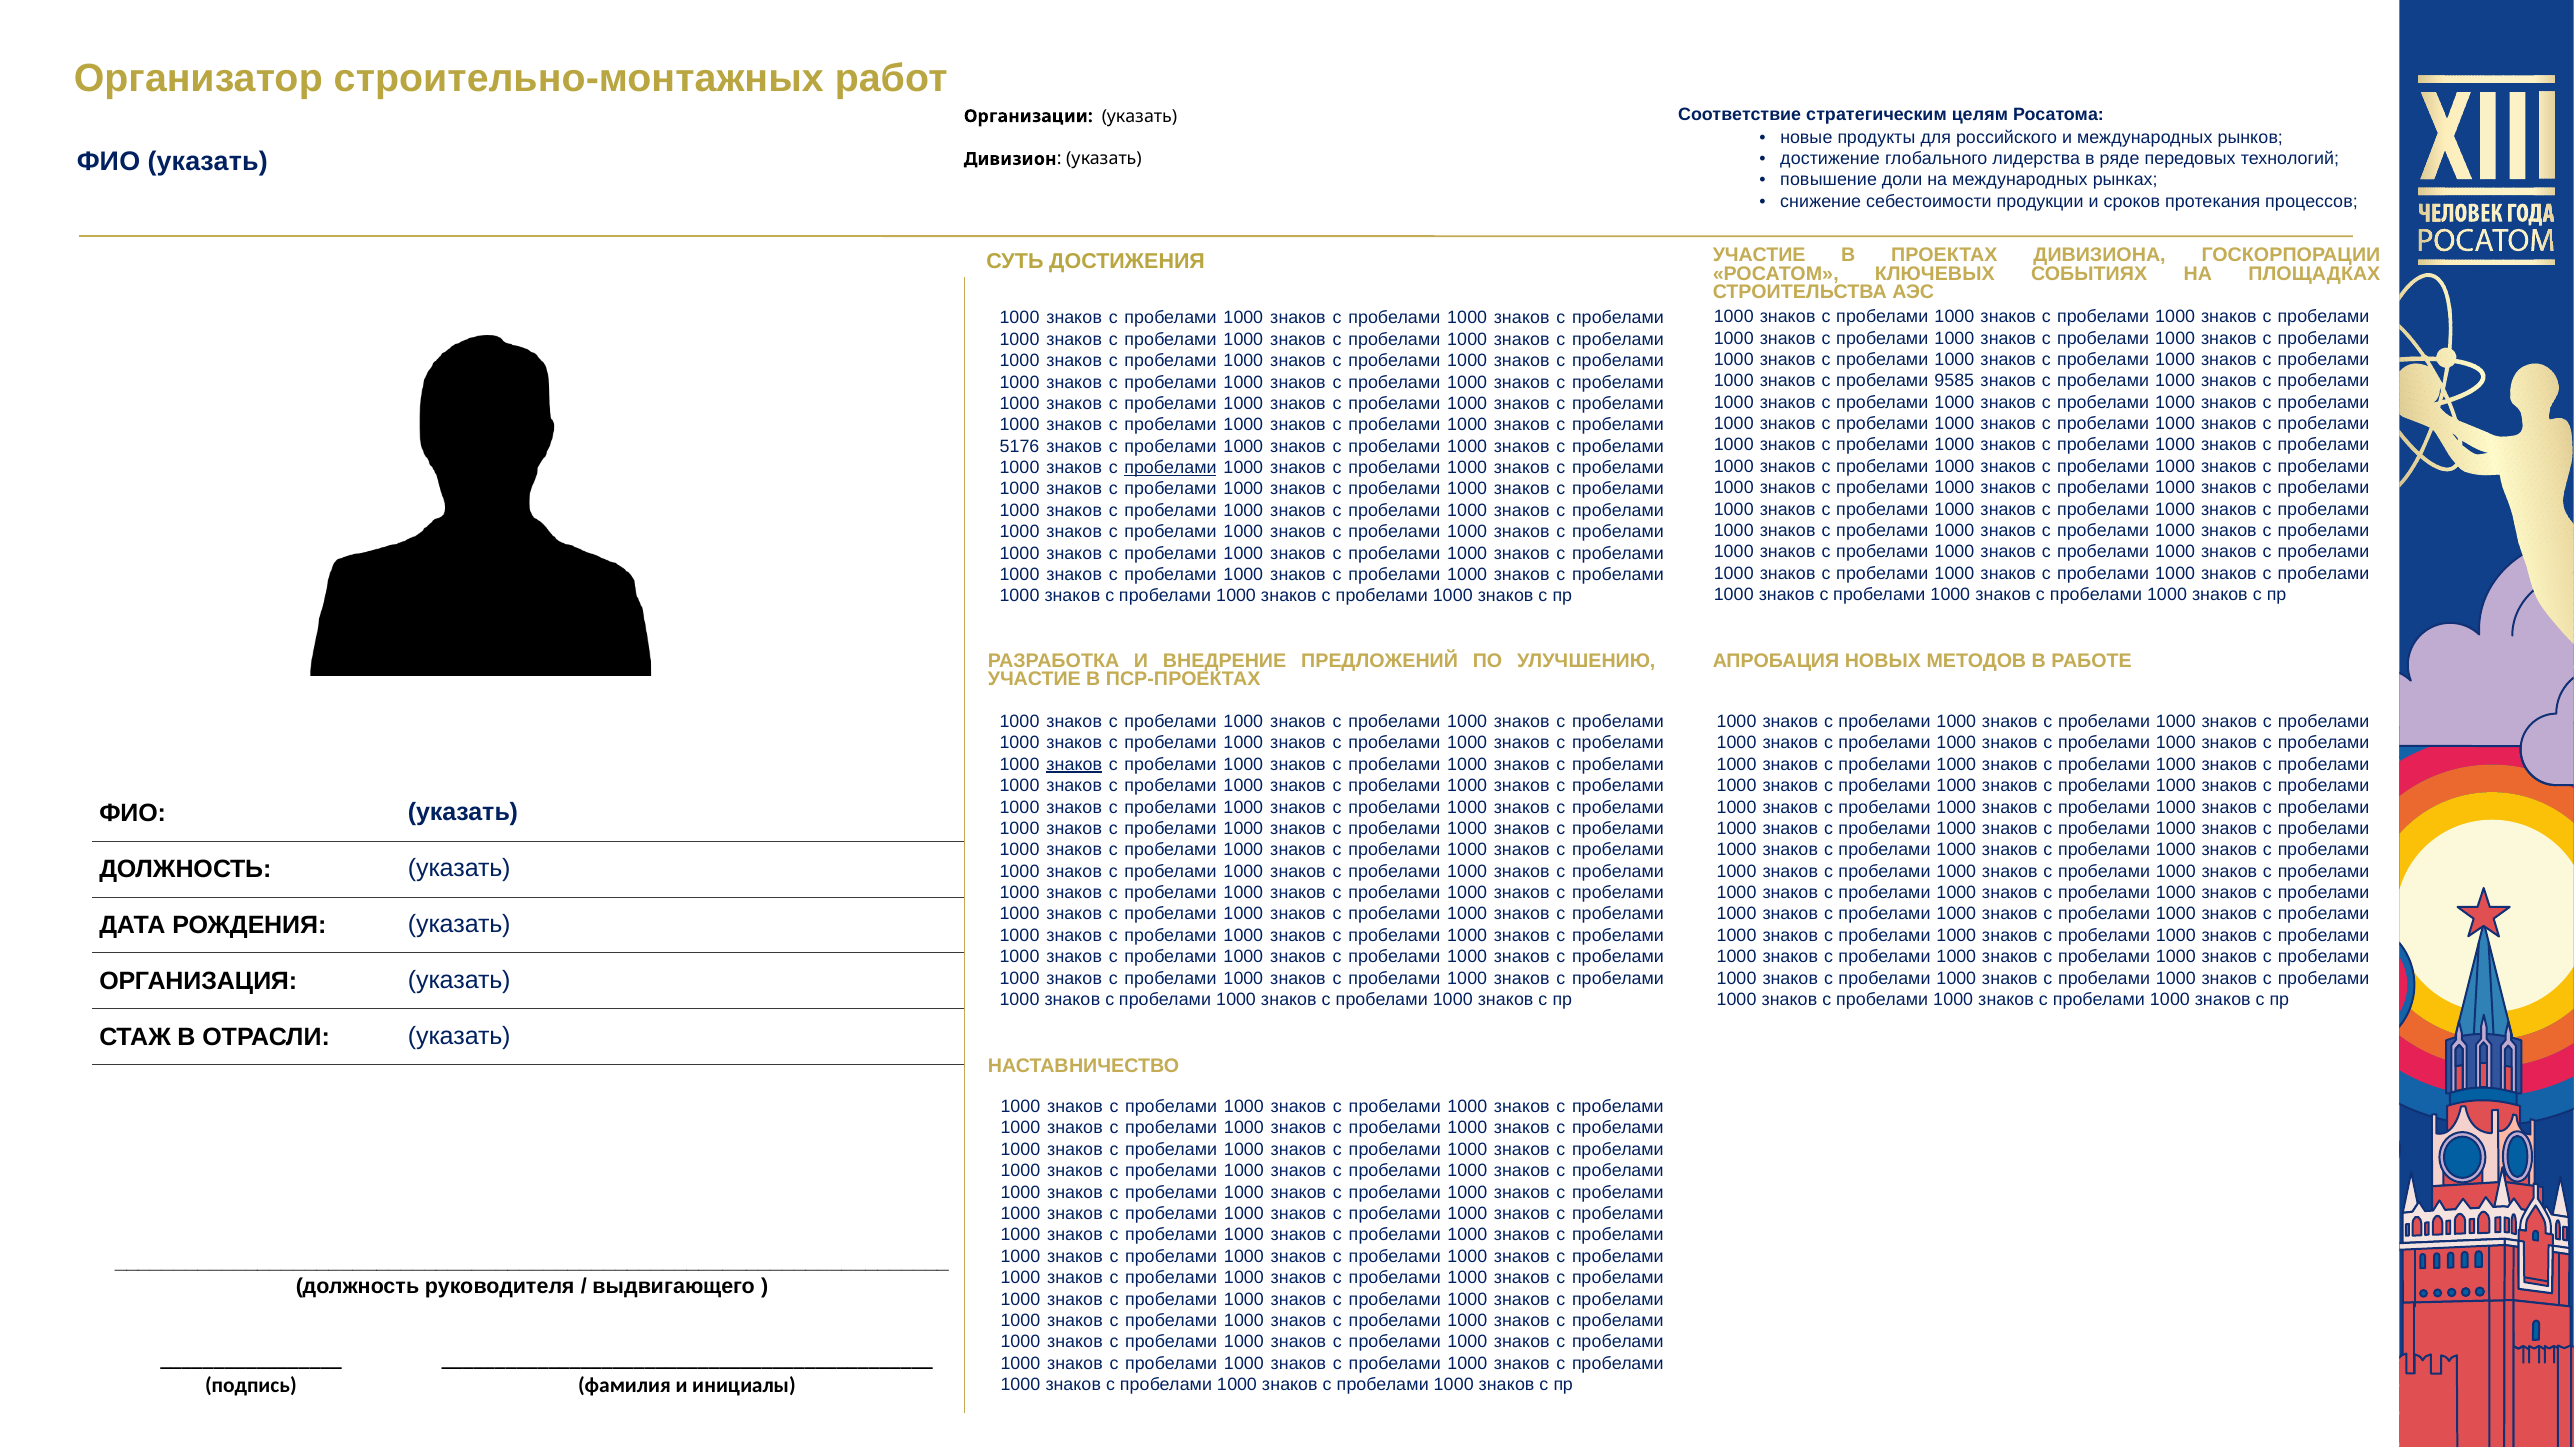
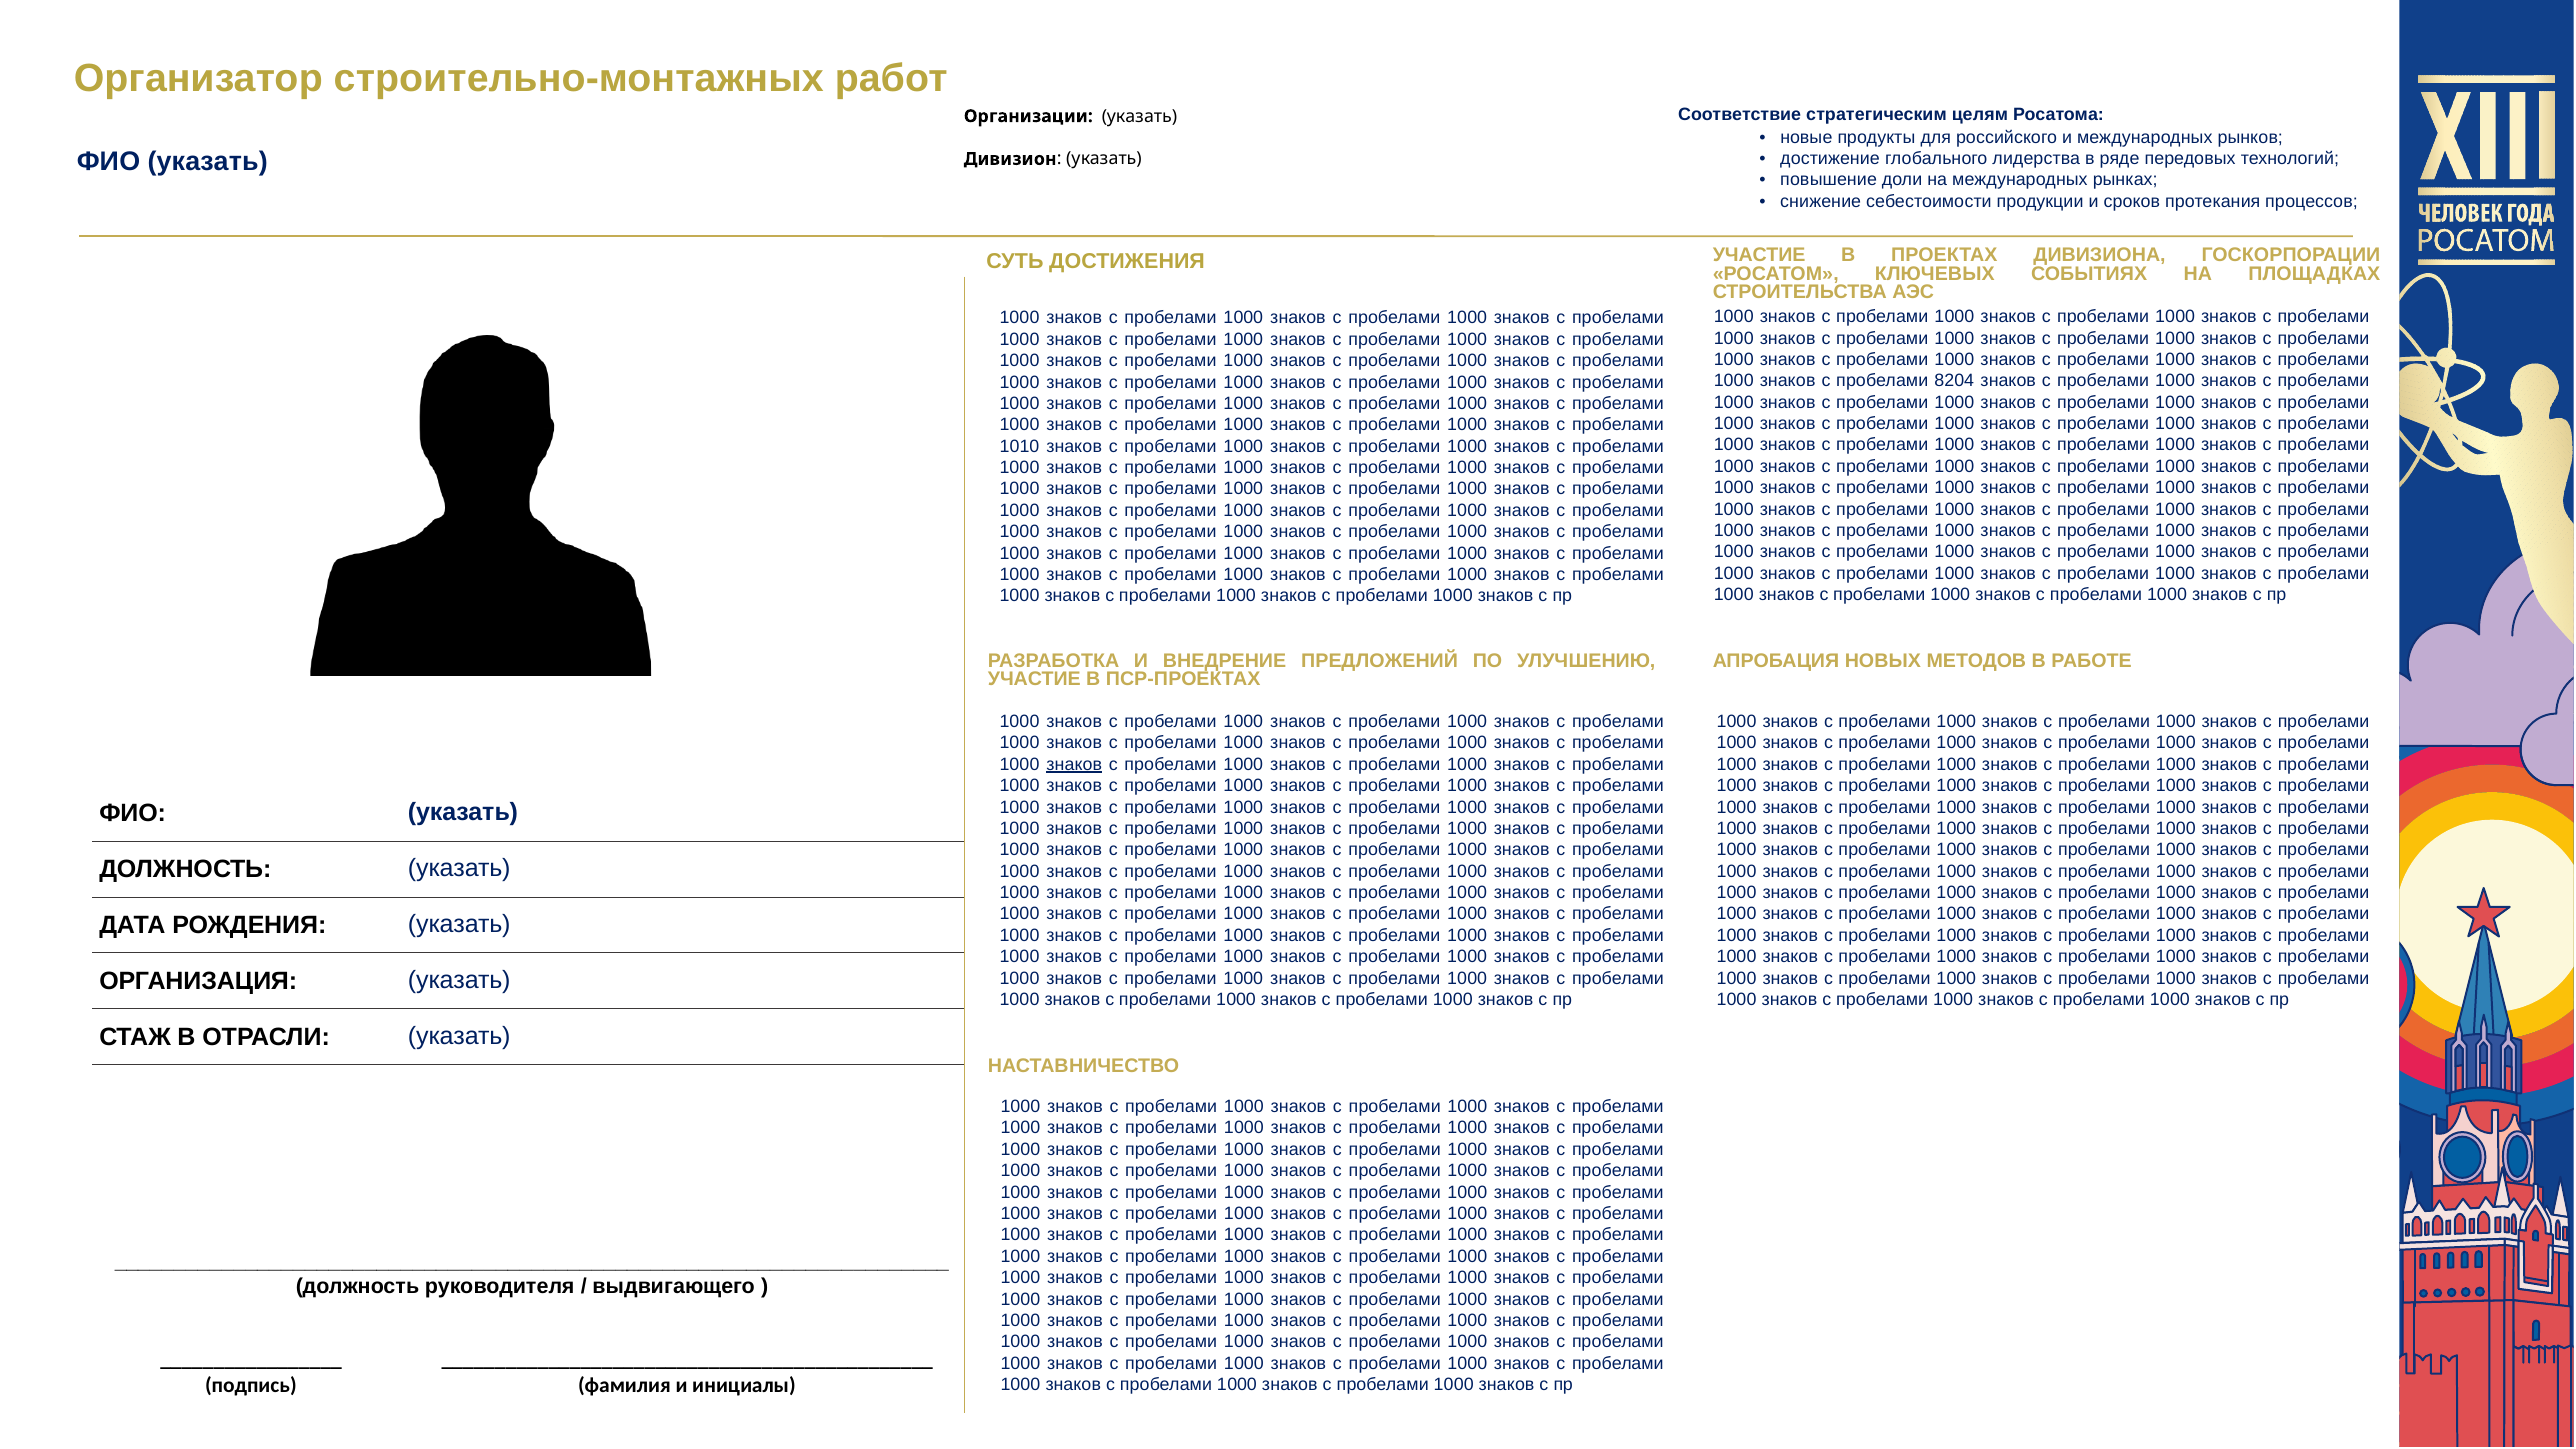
9585: 9585 -> 8204 (1954, 381)
5176: 5176 -> 1010 (1020, 446)
пробелами underline: present -> none (1170, 468)
